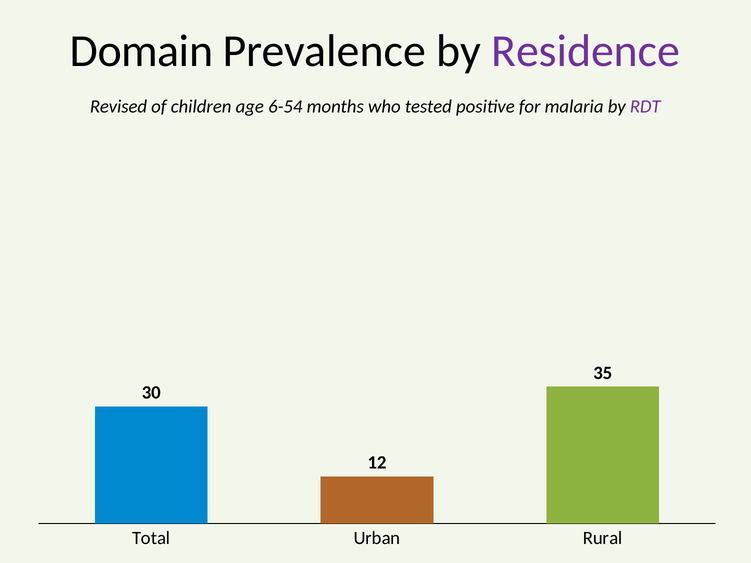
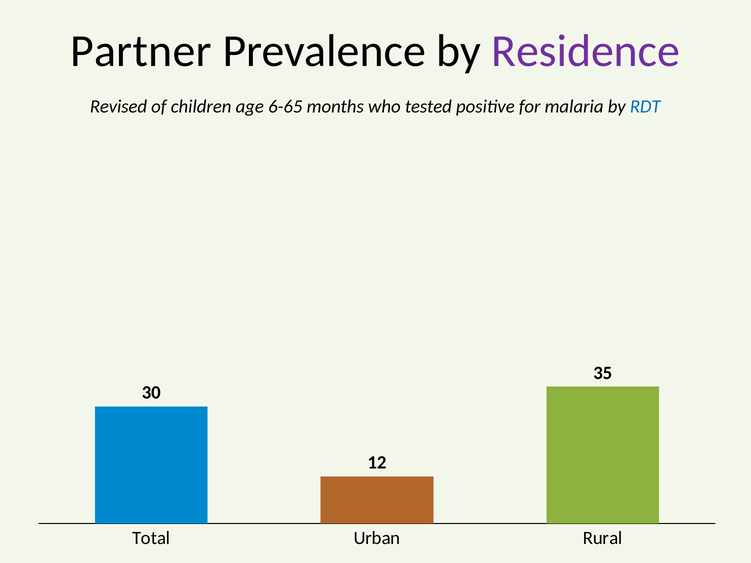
Domain: Domain -> Partner (141, 51)
6-54: 6-54 -> 6-65 (285, 107)
RDT colour: purple -> blue (645, 107)
